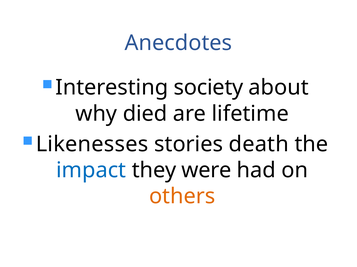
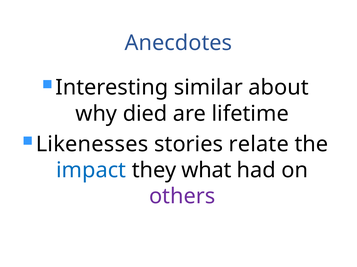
society: society -> similar (208, 88)
death: death -> relate (259, 144)
were: were -> what (206, 171)
others colour: orange -> purple (182, 197)
